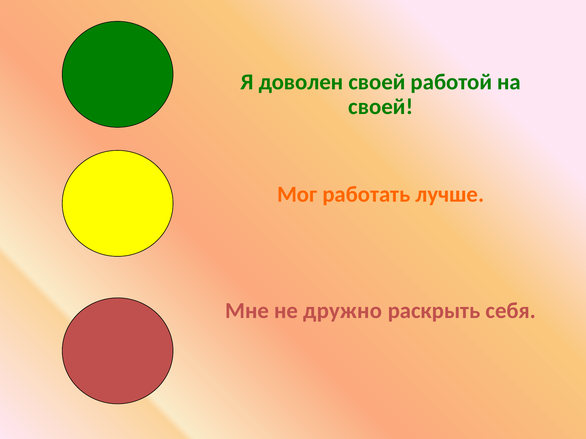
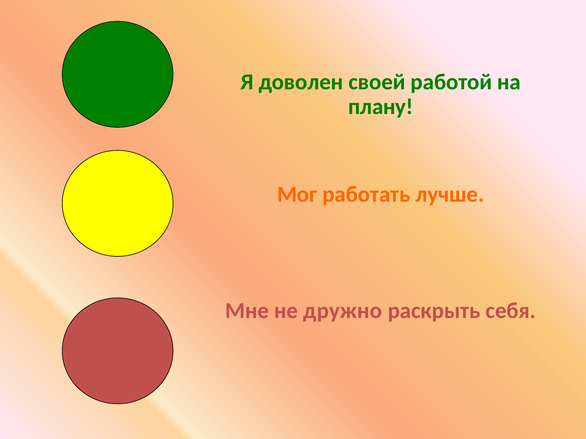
своей: своей -> плану (381, 107)
